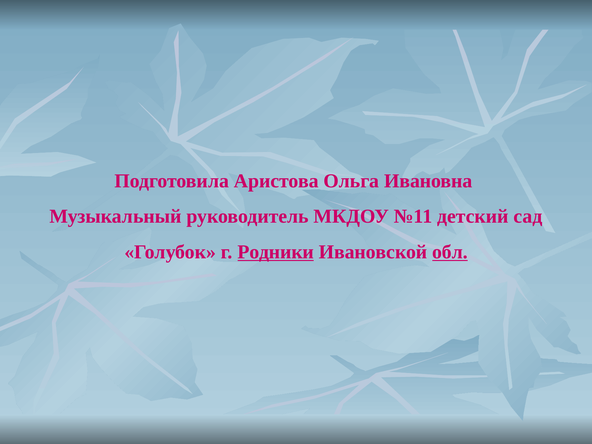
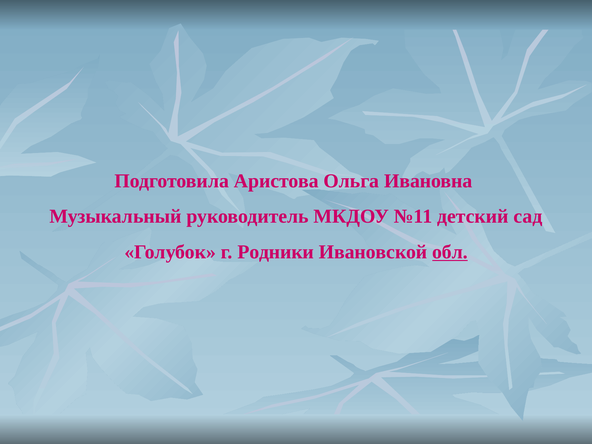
Родники underline: present -> none (276, 252)
